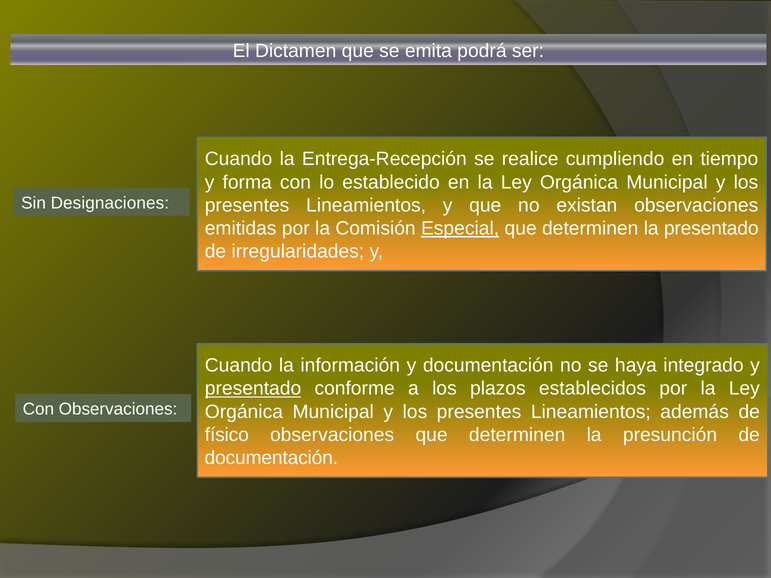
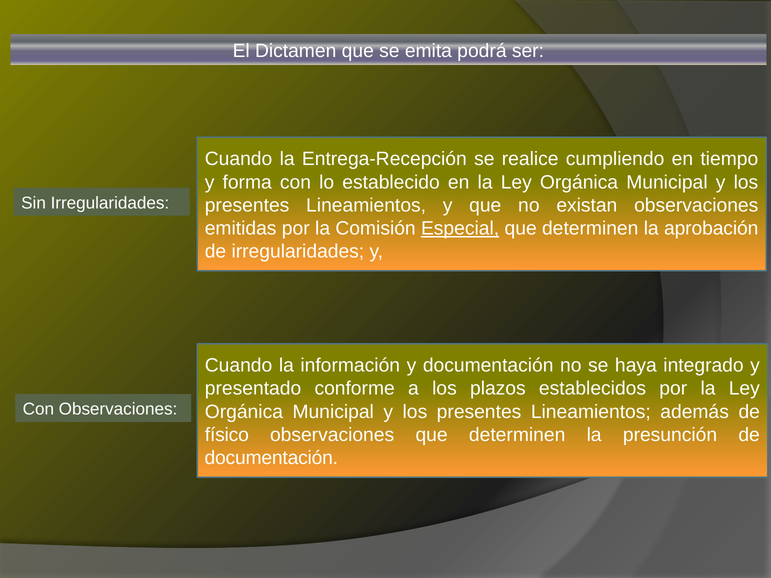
Sin Designaciones: Designaciones -> Irregularidades (110, 203)
la presentado: presentado -> aprobación (711, 229)
presentado underline: present -> none (253, 389)
